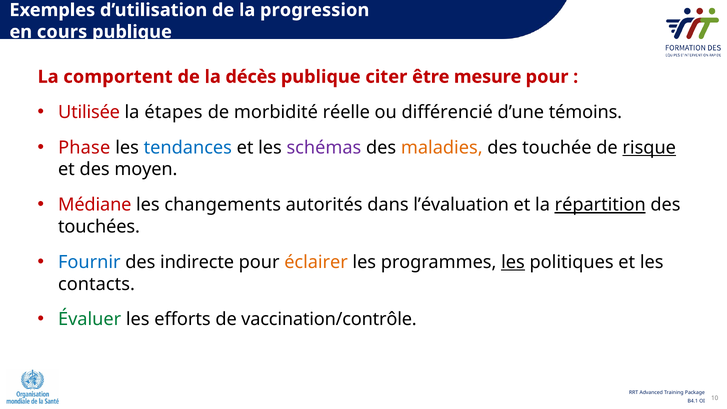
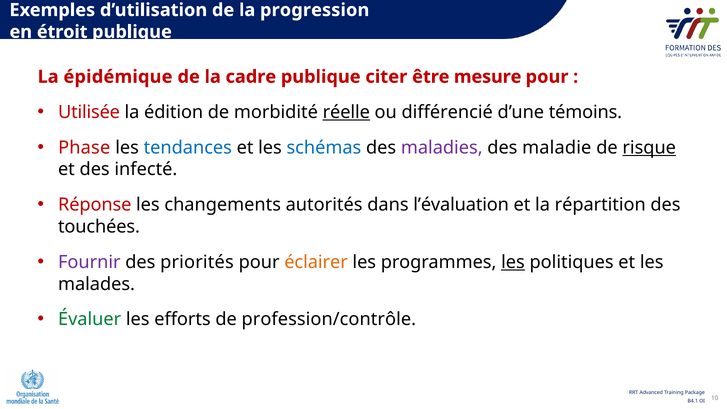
cours: cours -> étroit (62, 32)
comportent: comportent -> épidémique (118, 77)
décès: décès -> cadre (251, 77)
étapes: étapes -> édition (174, 112)
réelle underline: none -> present (346, 112)
schémas colour: purple -> blue (324, 148)
maladies colour: orange -> purple (442, 148)
touchée: touchée -> maladie (557, 148)
moyen: moyen -> infecté (146, 169)
Médiane: Médiane -> Réponse (95, 205)
répartition underline: present -> none (600, 205)
Fournir colour: blue -> purple (89, 262)
indirecte: indirecte -> priorités (197, 262)
contacts: contacts -> malades (97, 284)
vaccination/contrôle: vaccination/contrôle -> profession/contrôle (329, 319)
